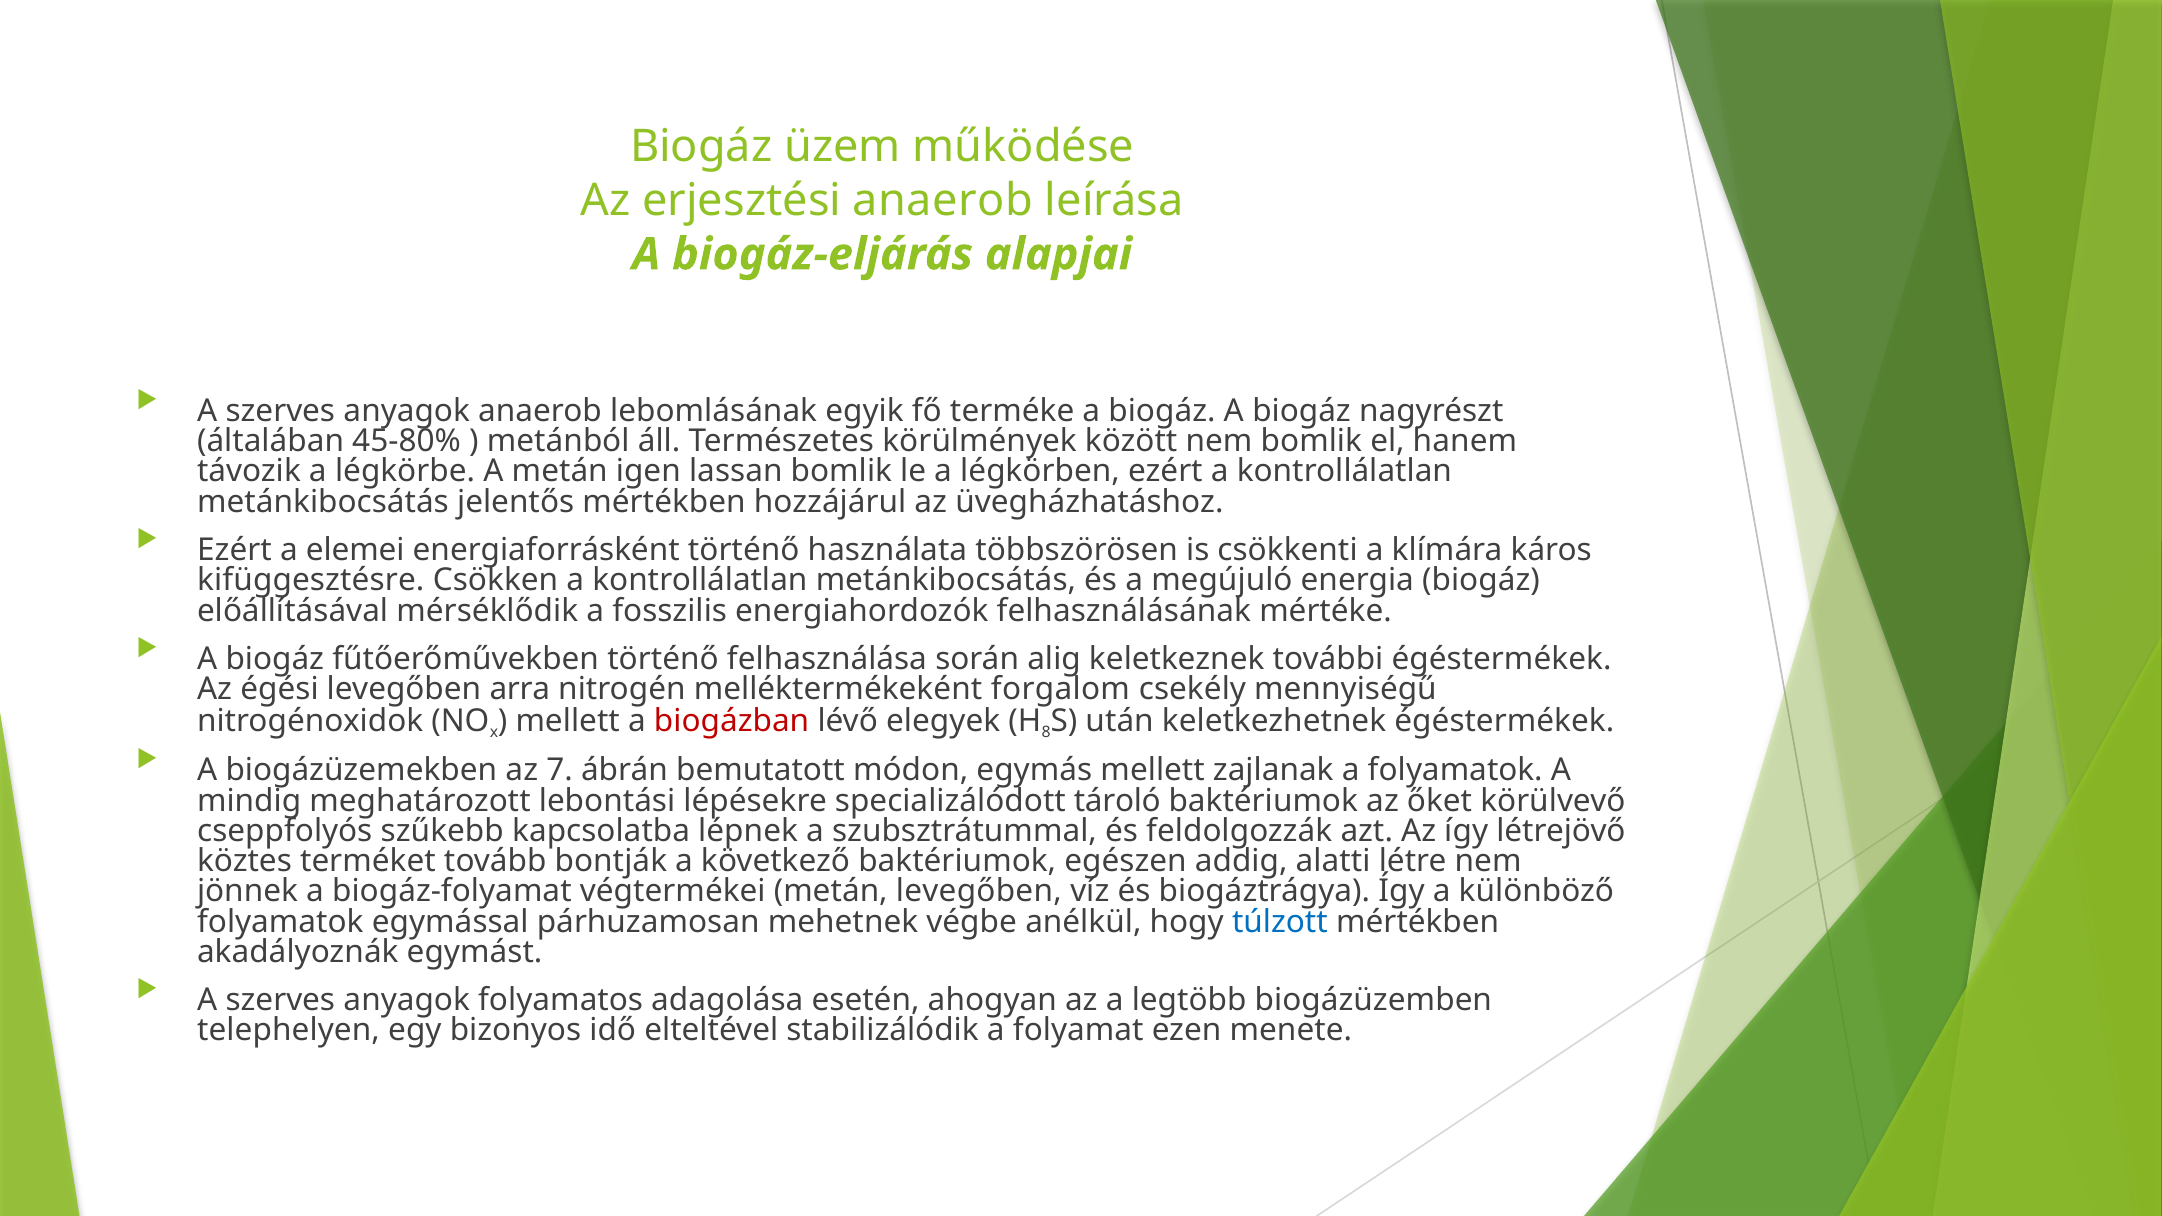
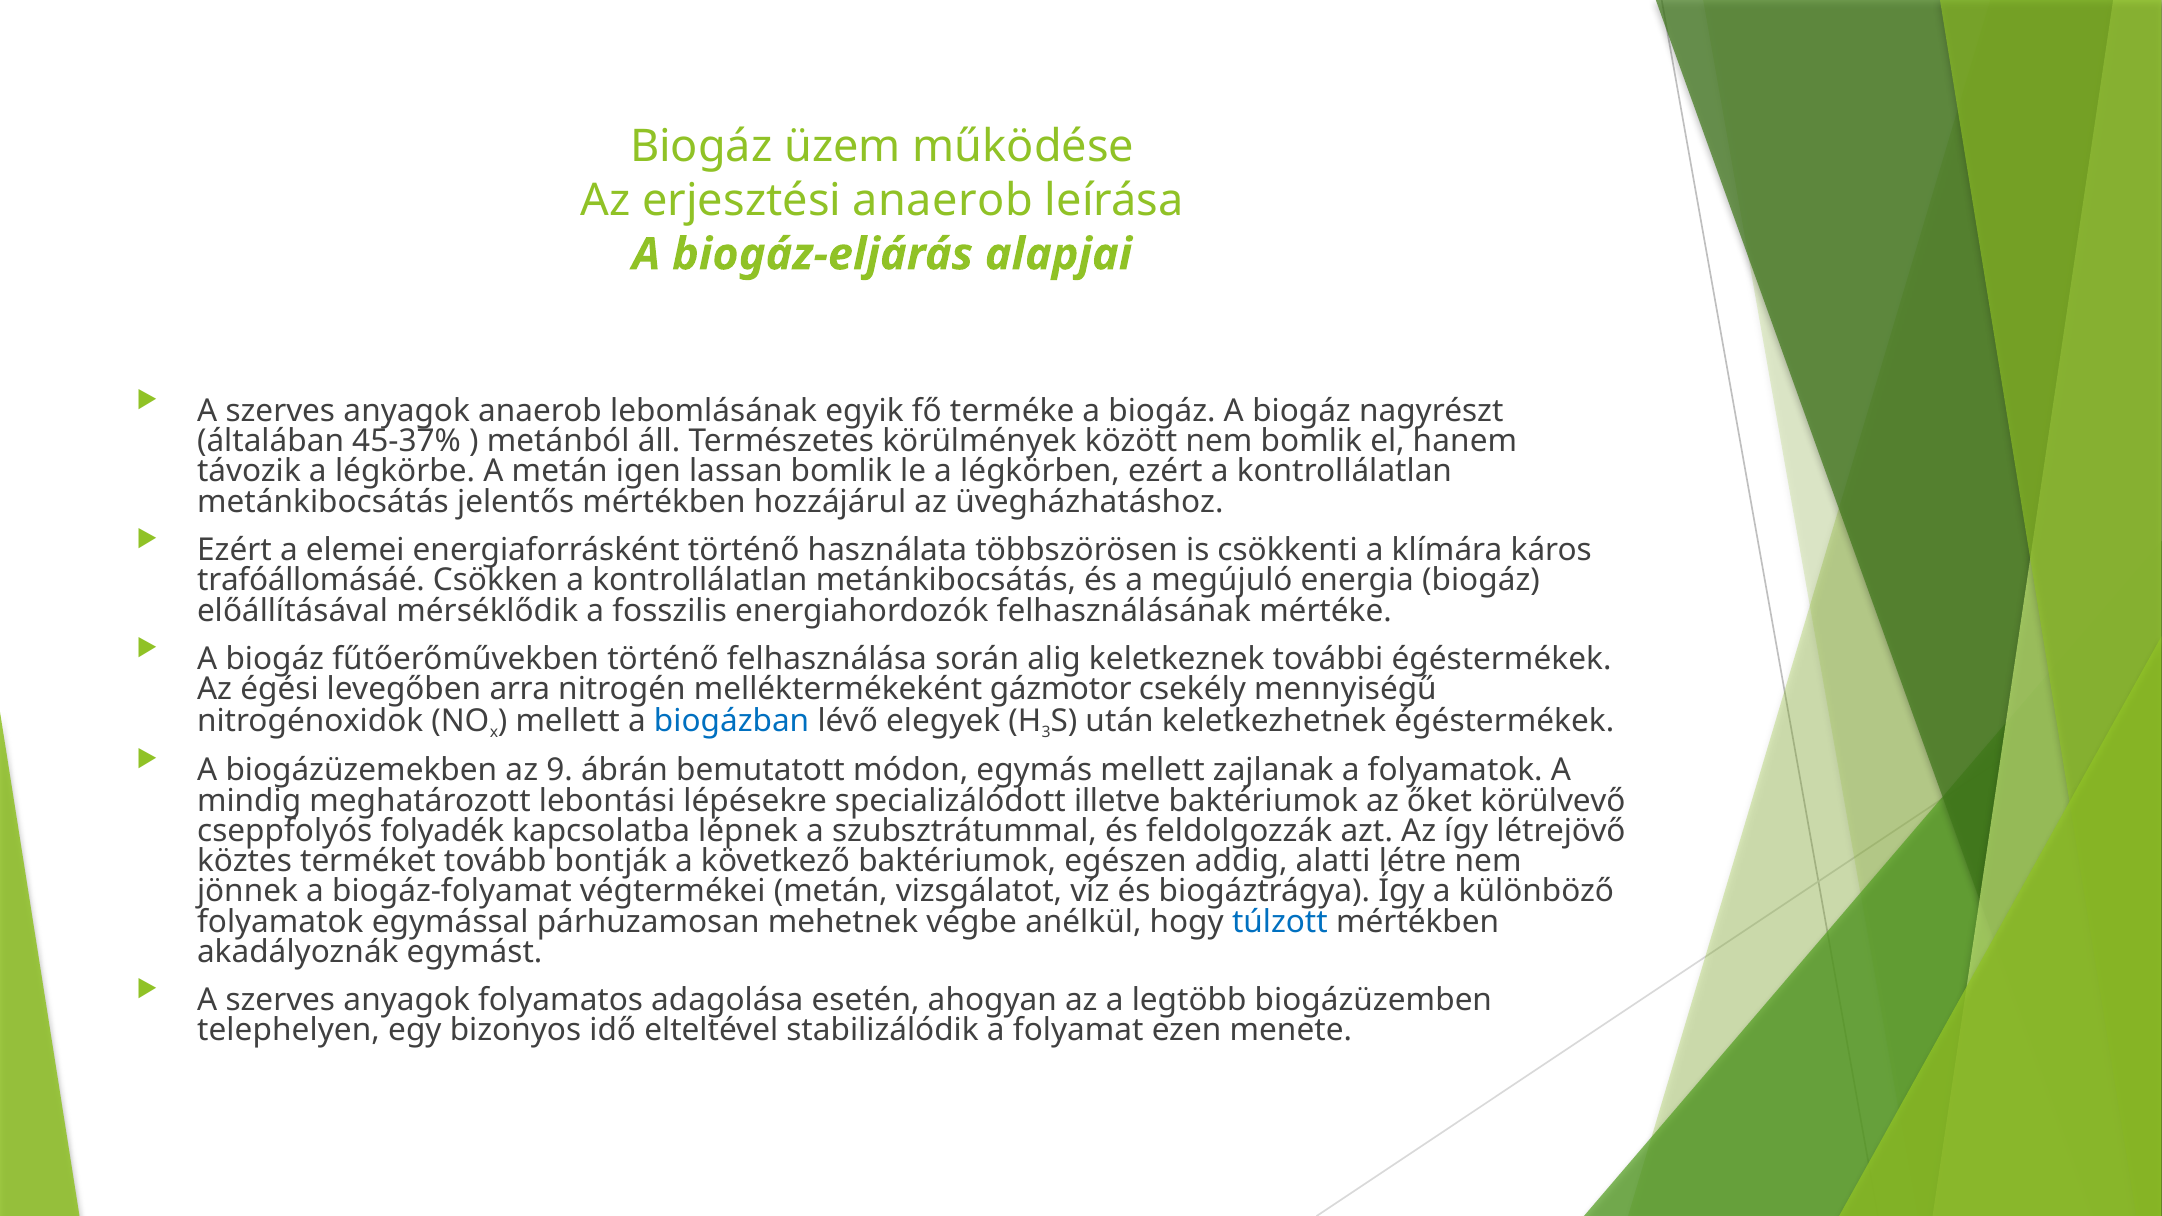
45-80%: 45-80% -> 45-37% (407, 441)
kifüggesztésre: kifüggesztésre -> trafóállomásáé (311, 580)
forgalom: forgalom -> gázmotor (1061, 689)
biogázban colour: red -> blue (732, 721)
8: 8 -> 3 (1046, 733)
7: 7 -> 9 (560, 771)
tároló: tároló -> illetve (1117, 801)
szűkebb: szűkebb -> folyadék (442, 831)
metán levegőben: levegőben -> vizsgálatot (979, 892)
